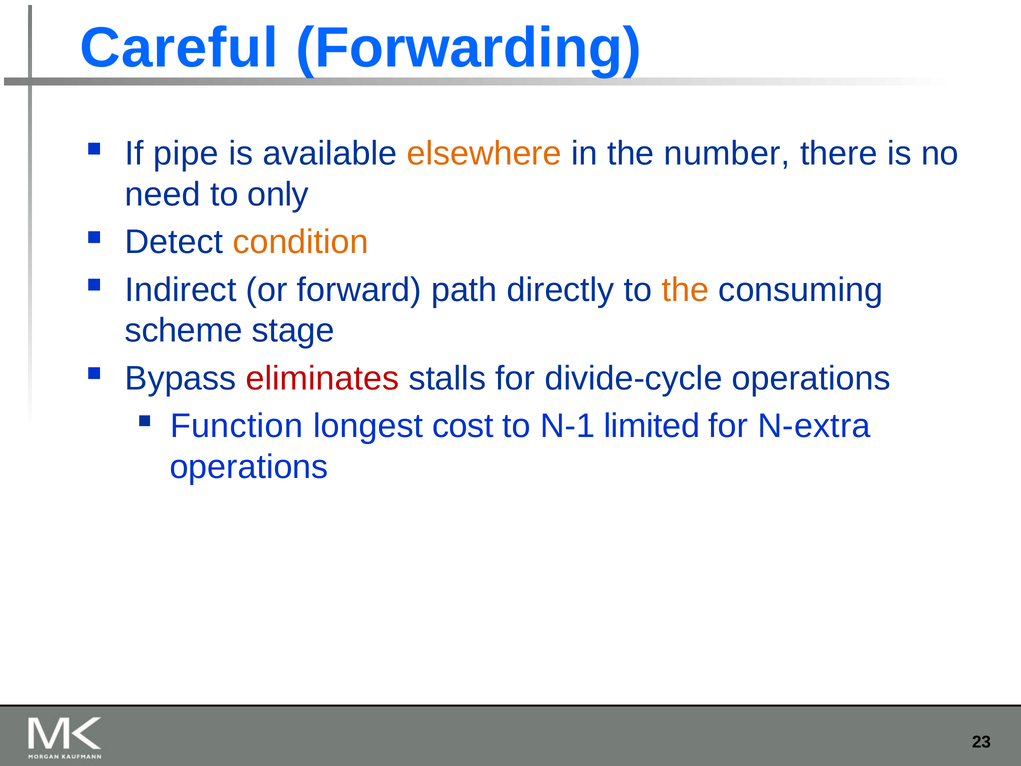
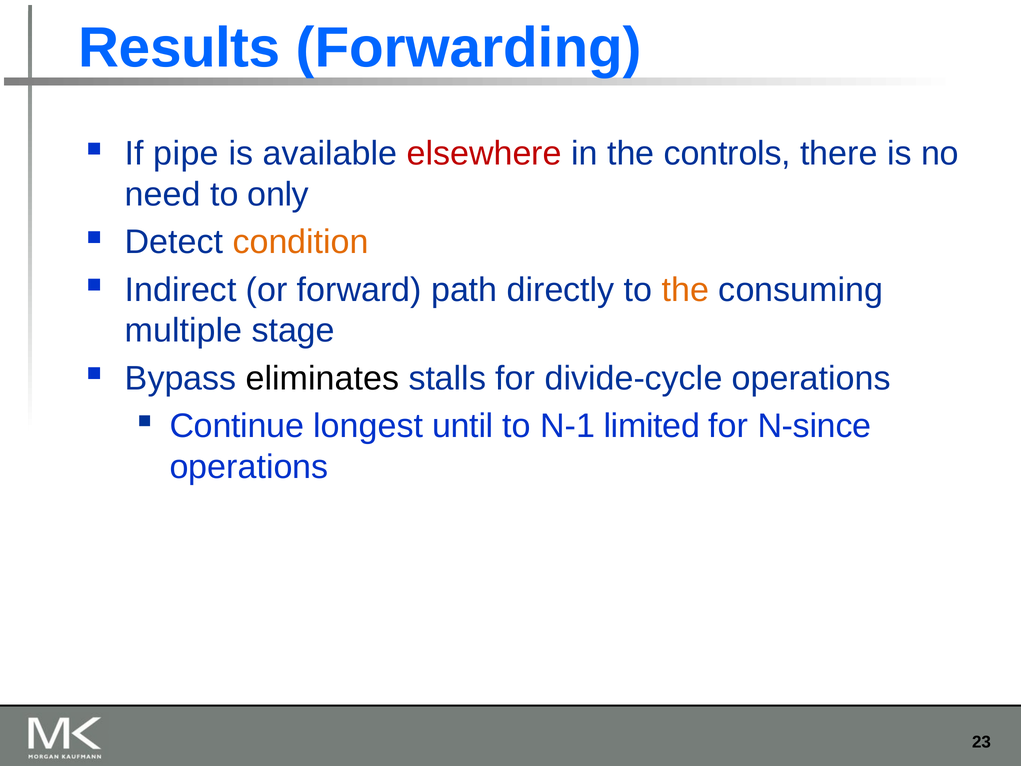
Careful: Careful -> Results (179, 48)
elsewhere colour: orange -> red (484, 154)
number: number -> controls (727, 154)
scheme: scheme -> multiple (184, 331)
eliminates colour: red -> black (322, 378)
Function: Function -> Continue (237, 426)
cost: cost -> until (463, 426)
N-extra: N-extra -> N-since (814, 426)
